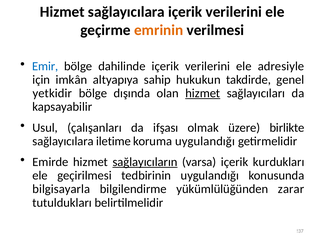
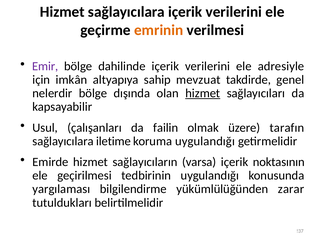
Emir colour: blue -> purple (45, 66)
hukukun: hukukun -> mevzuat (198, 80)
yetkidir: yetkidir -> nelerdir (52, 93)
ifşası: ifşası -> failin (166, 128)
birlikte: birlikte -> tarafın (287, 128)
sağlayıcıların underline: present -> none (145, 162)
kurdukları: kurdukları -> noktasının (279, 162)
bilgisayarla: bilgisayarla -> yargılaması (61, 189)
